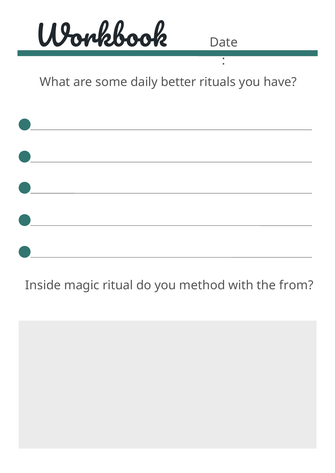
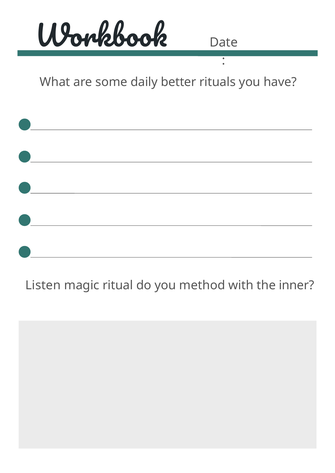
Inside: Inside -> Listen (43, 286)
from: from -> inner (296, 286)
